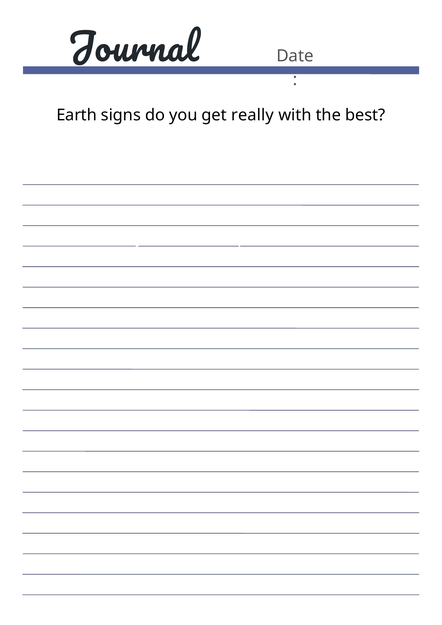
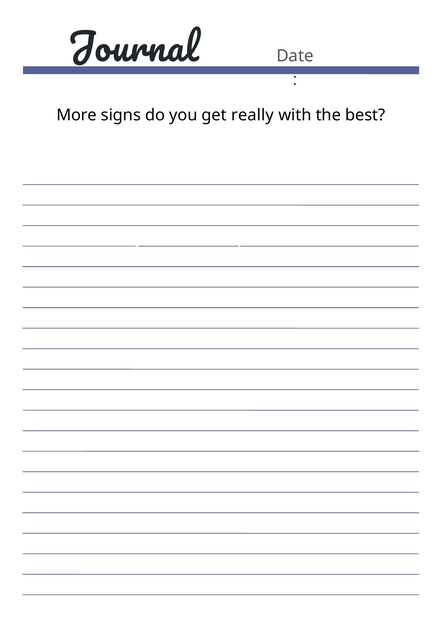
Earth: Earth -> More (77, 115)
